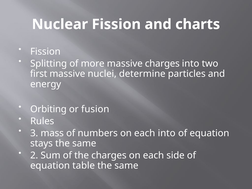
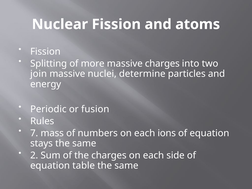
charts: charts -> atoms (198, 24)
first: first -> join (39, 74)
Orbiting: Orbiting -> Periodic (48, 109)
3: 3 -> 7 (34, 133)
each into: into -> ions (167, 133)
